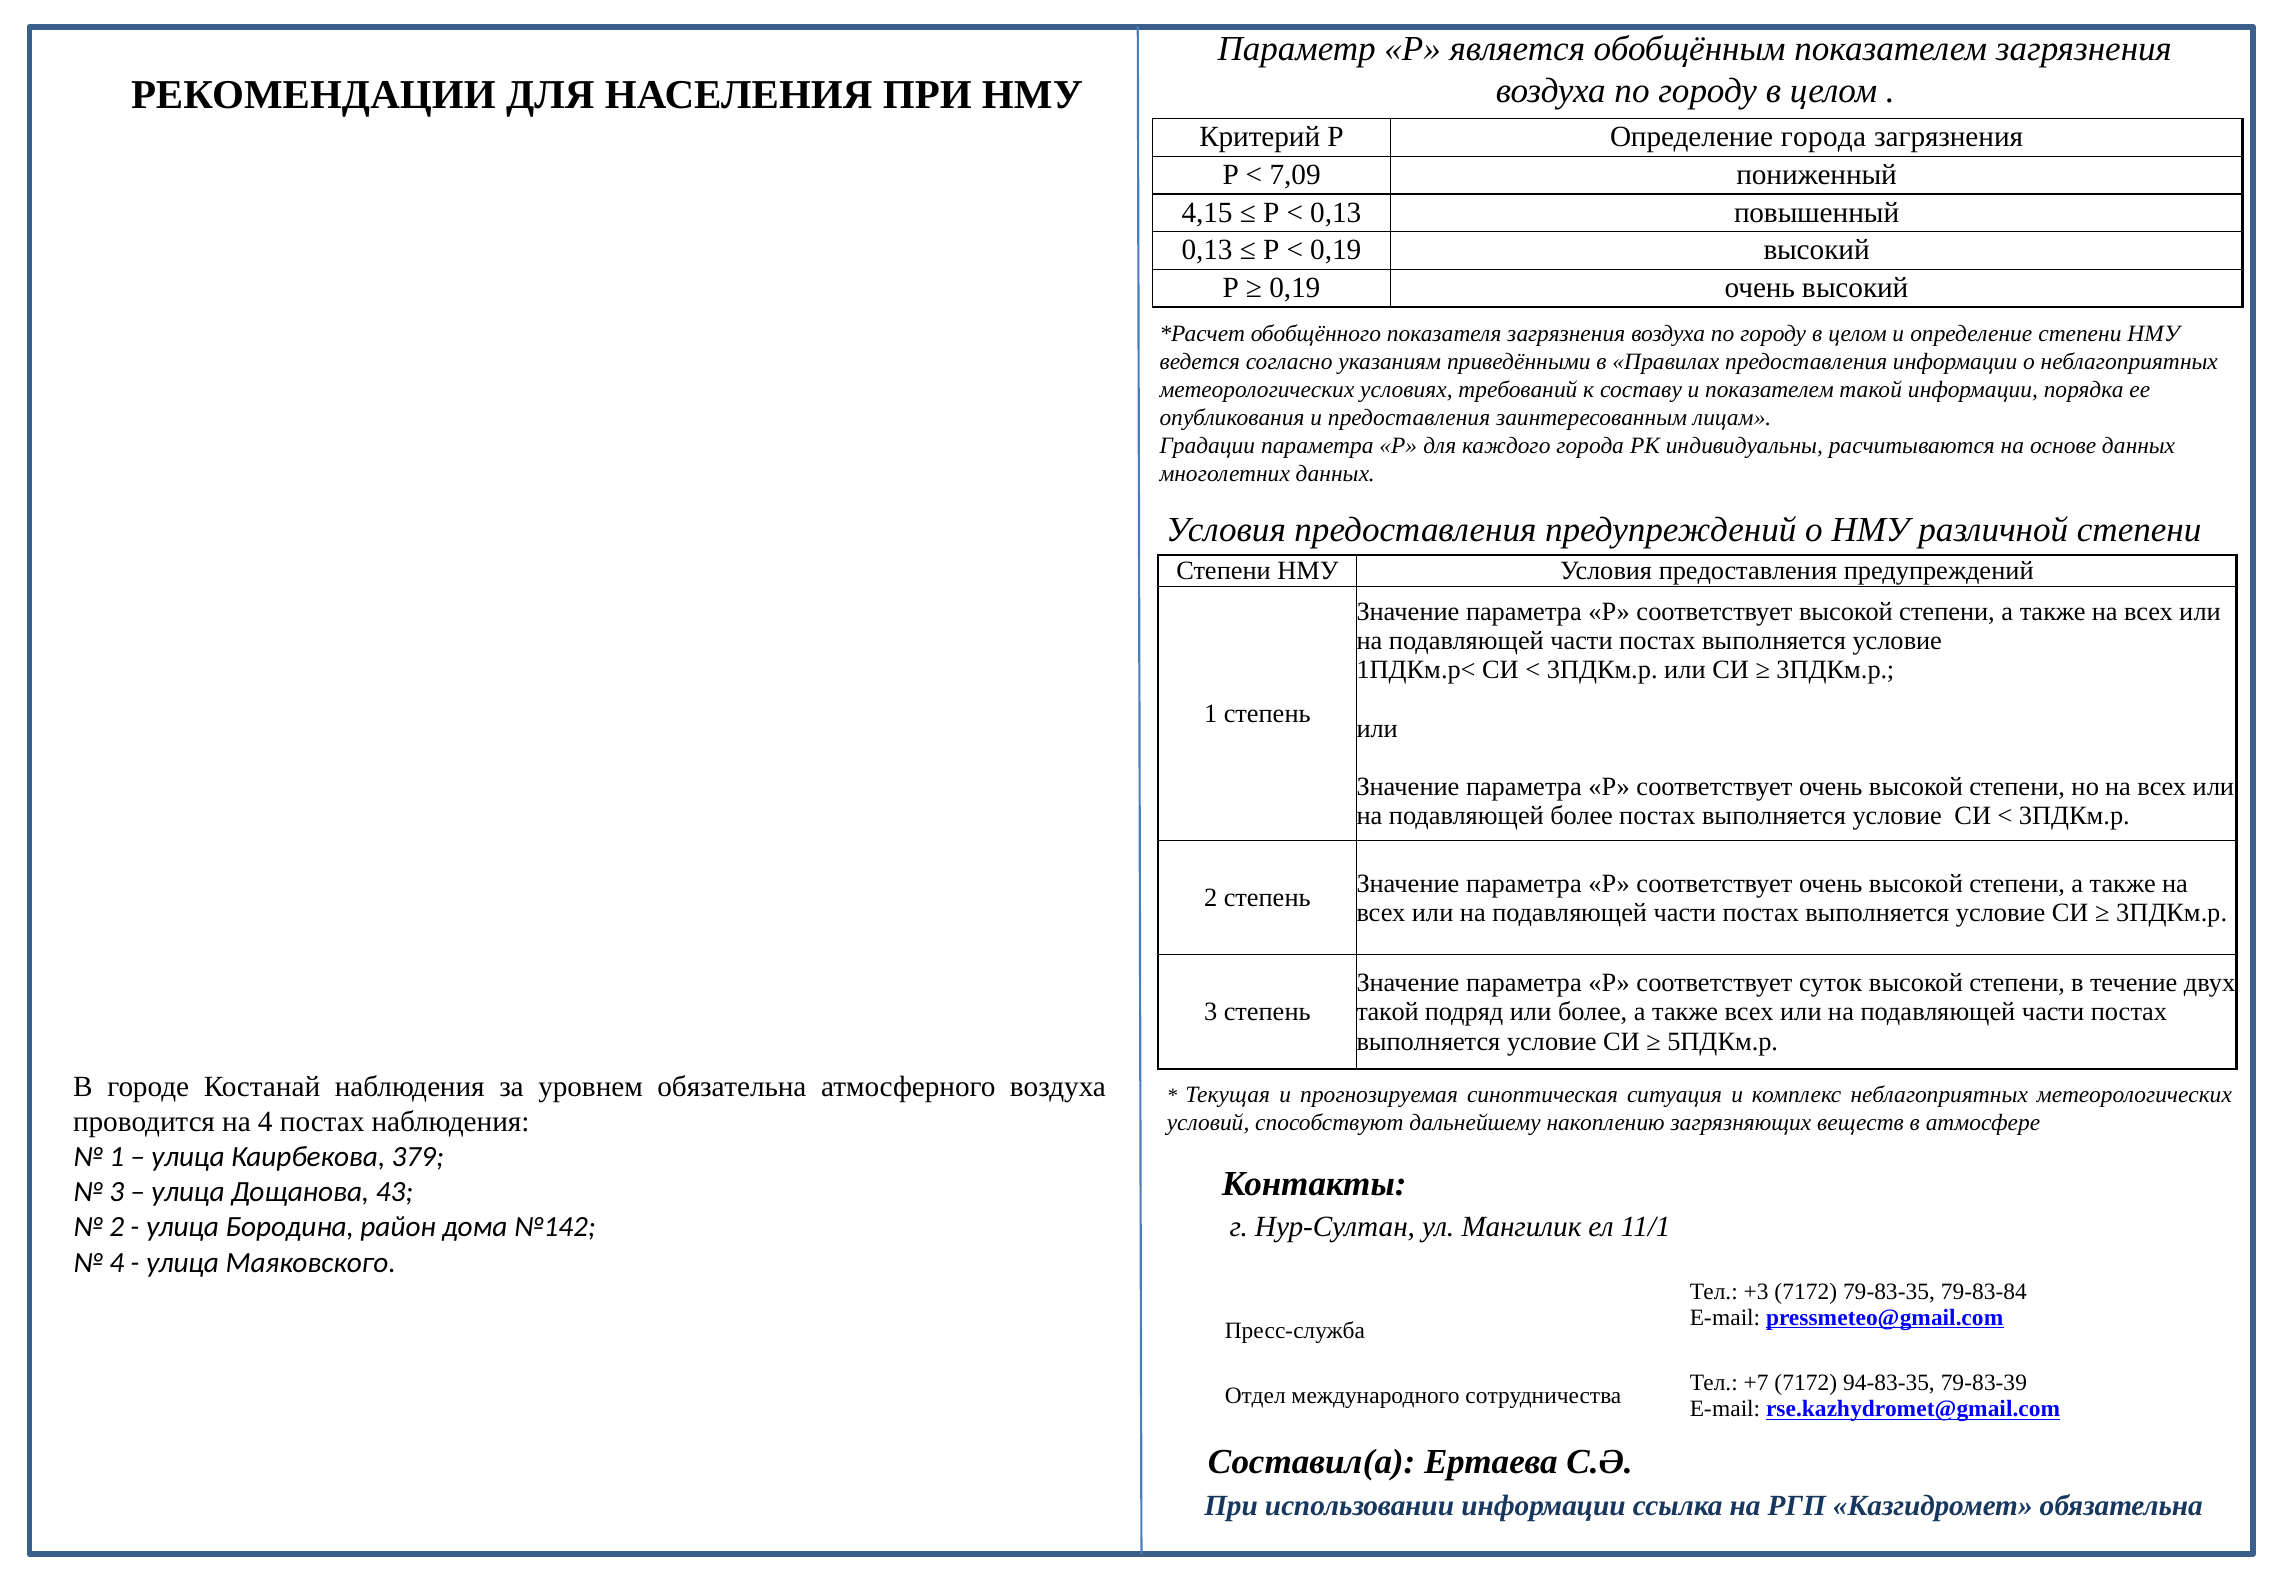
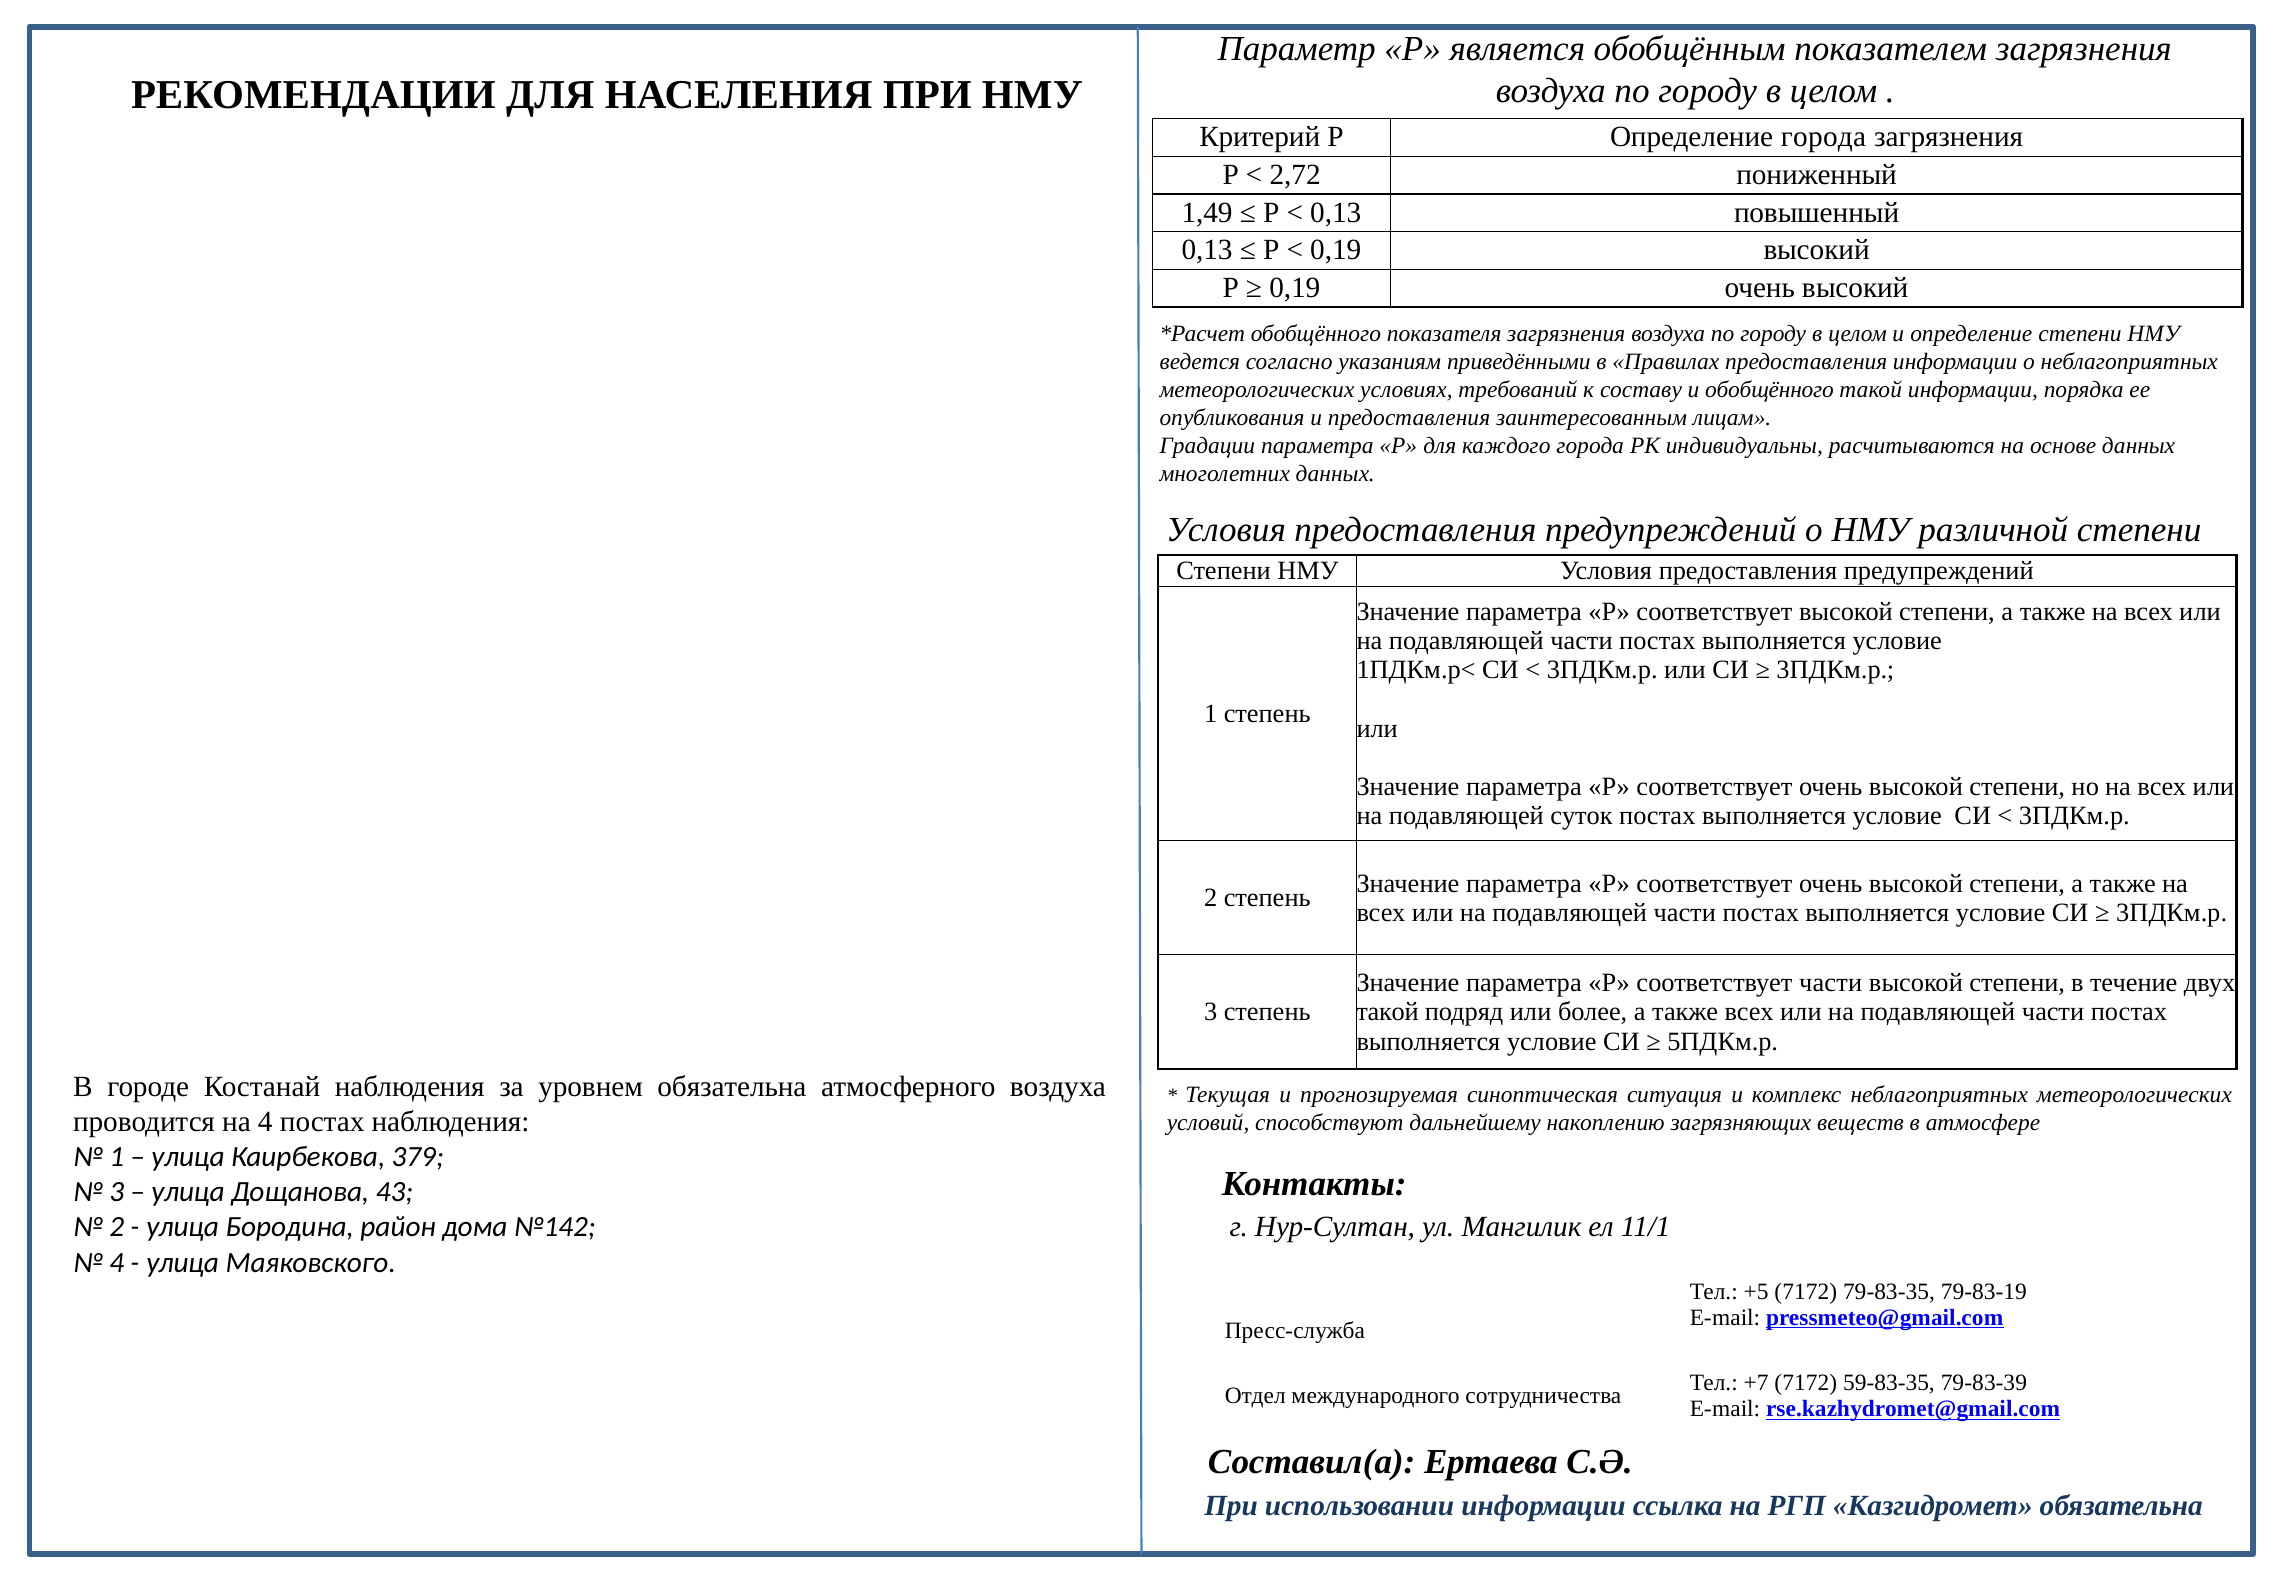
7,09: 7,09 -> 2,72 (1295, 175)
4,15: 4,15 -> 1,49 (1207, 212)
и показателем: показателем -> обобщённого (1769, 390)
подавляющей более: более -> суток (1582, 816)
соответствует суток: суток -> части (1831, 983)
+3: +3 -> +5 (1756, 1291)
79-83-84: 79-83-84 -> 79-83-19 (1984, 1291)
94-83-35: 94-83-35 -> 59-83-35 (1889, 1382)
